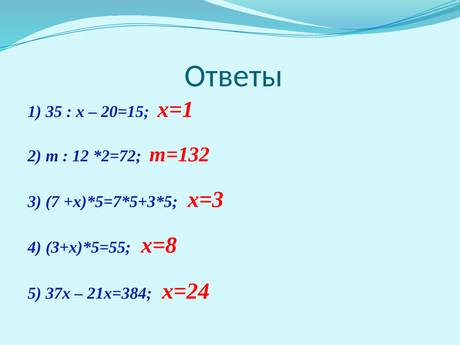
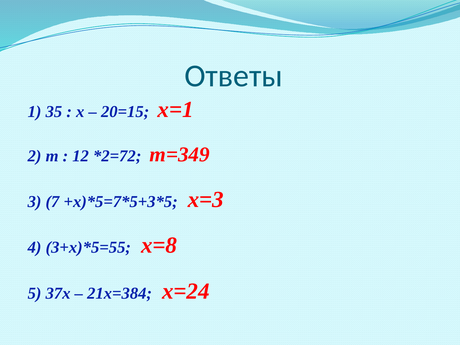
m=132: m=132 -> m=349 (180, 154)
